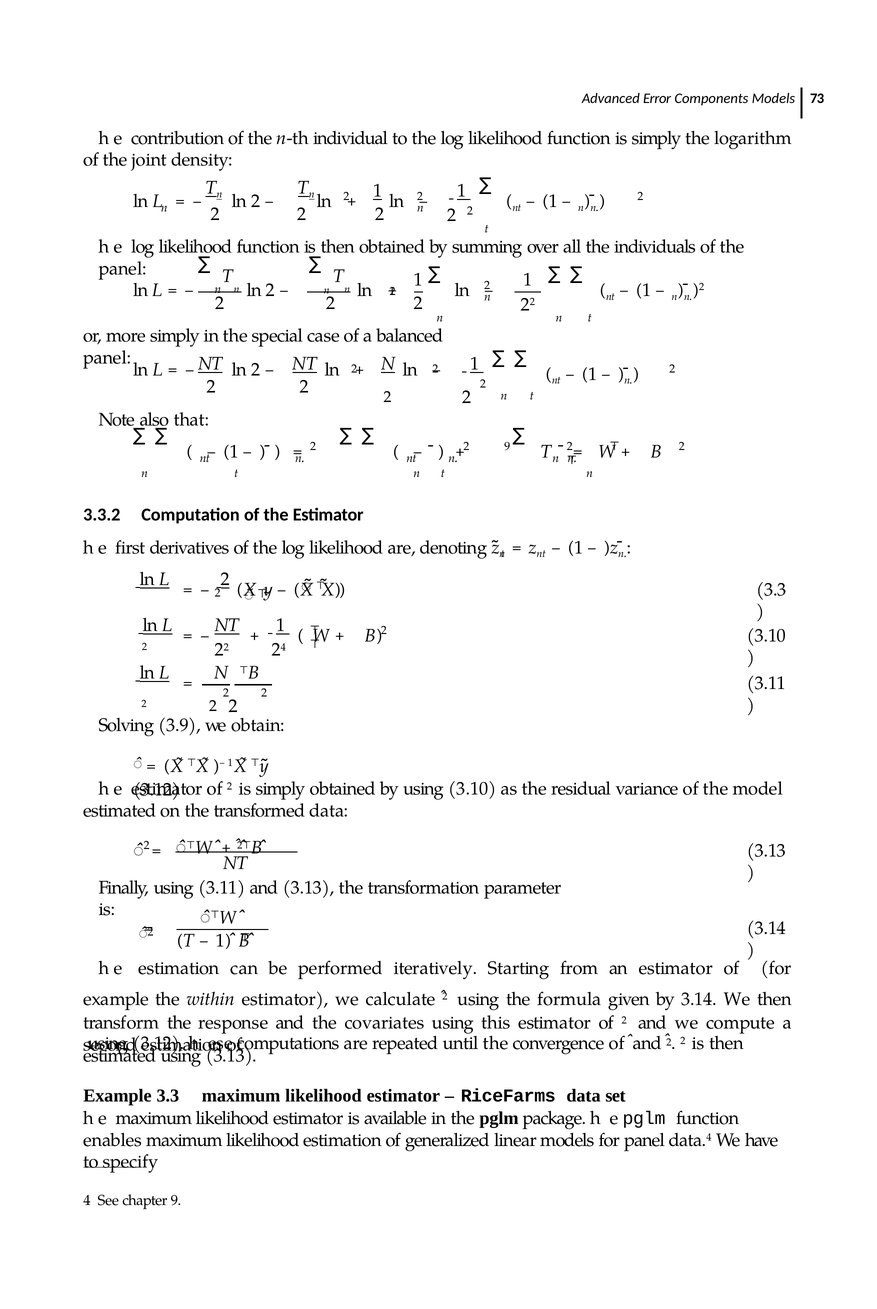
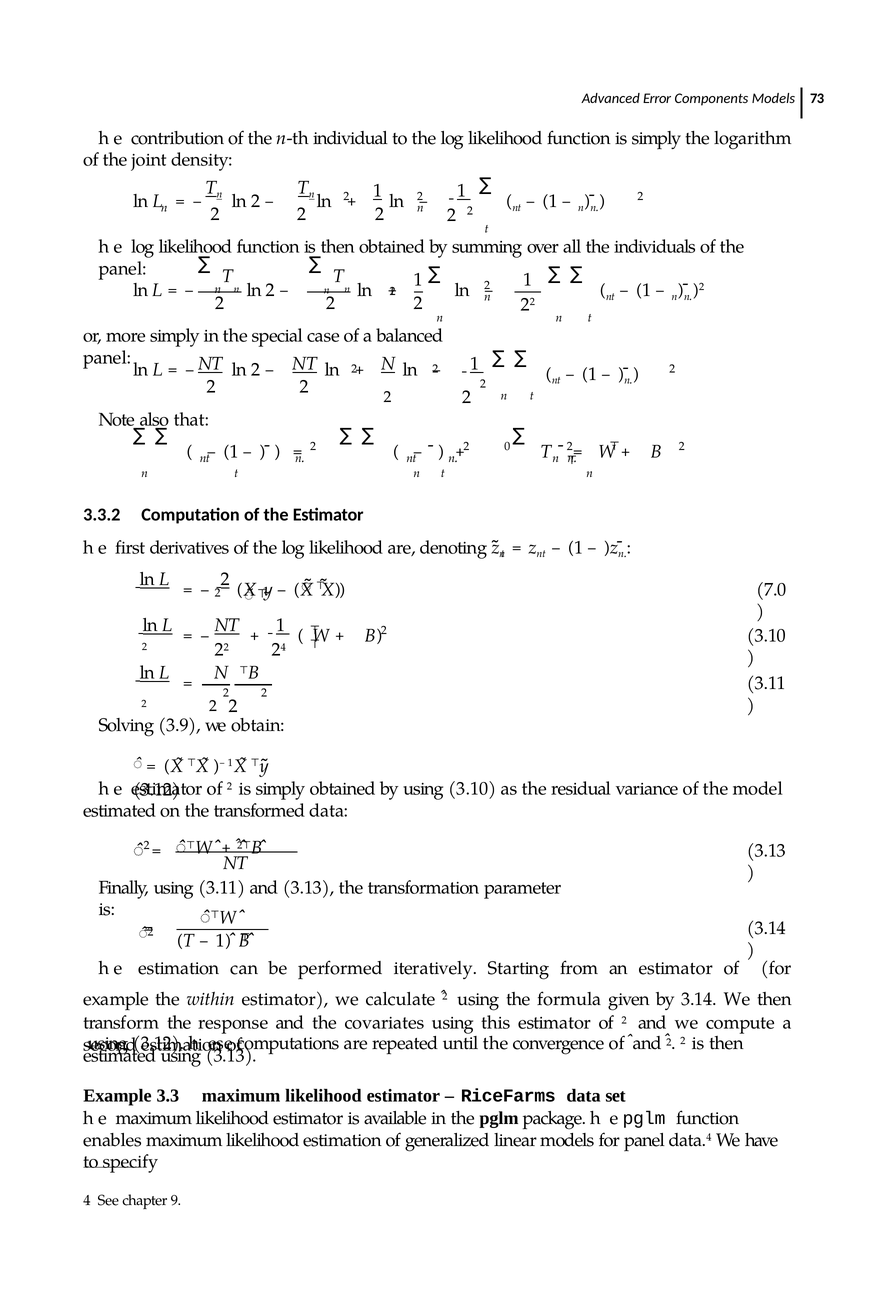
2 9: 9 -> 0 (507, 447)
3.3: 3.3 -> 7.0 (771, 590)
